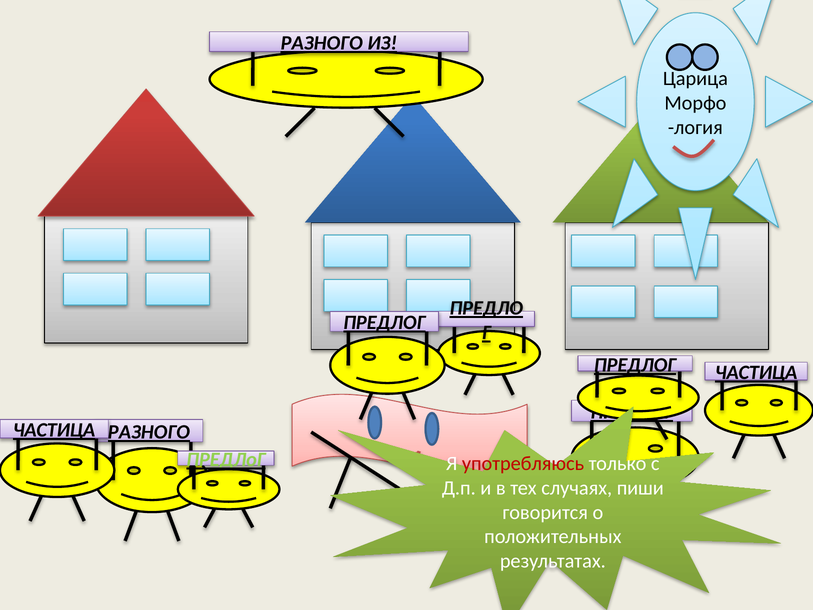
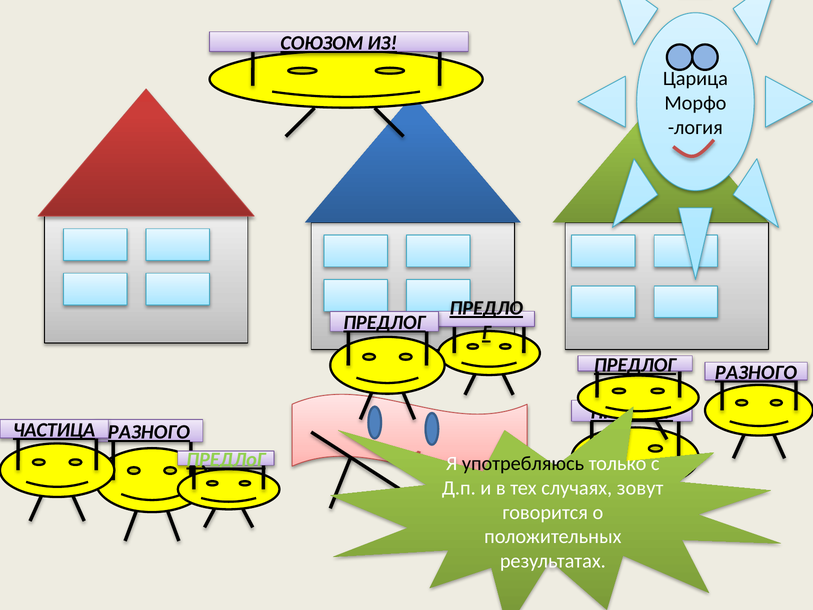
РАЗНОГО: РАЗНОГО -> СОЮЗОМ (322, 43)
ЧАСТИЦА: ЧАСТИЦА -> РАЗНОГО (756, 372)
употребляюсь colour: red -> black (523, 463)
пиши: пиши -> зовут (640, 488)
